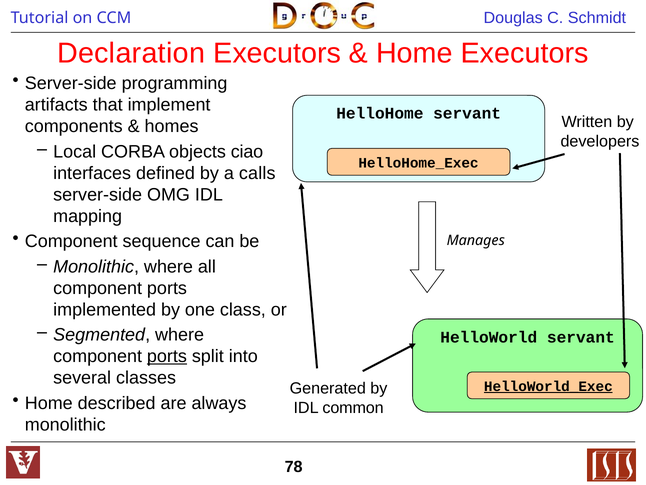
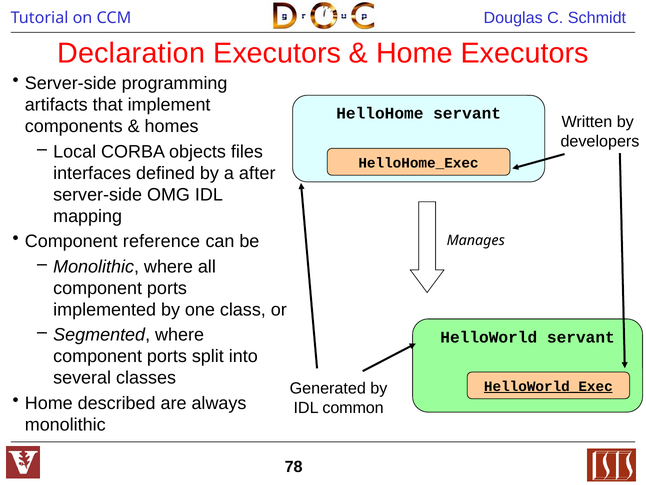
ciao: ciao -> files (247, 151)
calls: calls -> after (257, 173)
sequence: sequence -> reference (161, 241)
ports underline: present -> none (167, 356)
